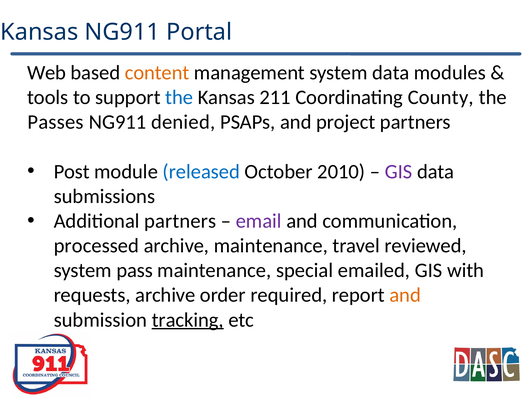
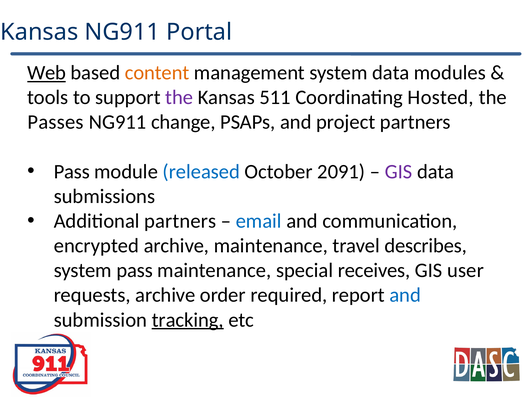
Web underline: none -> present (47, 73)
the colour: blue -> purple (179, 98)
211: 211 -> 511 (275, 98)
County: County -> Hosted (441, 98)
denied: denied -> change (183, 122)
Post: Post -> Pass (72, 172)
2010: 2010 -> 2091 (341, 172)
email colour: purple -> blue (259, 221)
processed: processed -> encrypted (96, 246)
reviewed: reviewed -> describes (426, 246)
emailed: emailed -> receives (374, 271)
with: with -> user (465, 271)
and colour: orange -> blue (405, 296)
